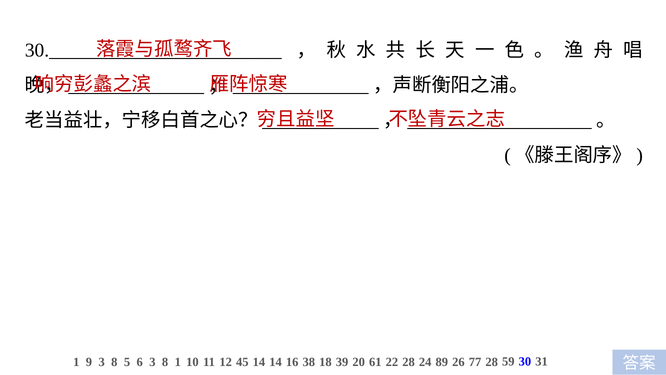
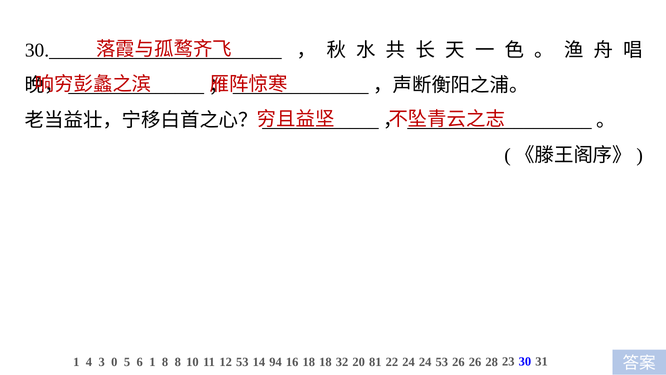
9: 9 -> 4 (89, 362)
8: 8 -> 0 (114, 362)
6 3: 3 -> 1 (152, 362)
8 1: 1 -> 8 (178, 362)
12 45: 45 -> 53 (242, 362)
14 14: 14 -> 94 (276, 362)
16 38: 38 -> 18 (309, 362)
39: 39 -> 32 (342, 362)
61: 61 -> 81 (375, 362)
22 28: 28 -> 24 (409, 362)
24 89: 89 -> 53 (442, 362)
26 77: 77 -> 26 (475, 362)
59: 59 -> 23 (508, 361)
